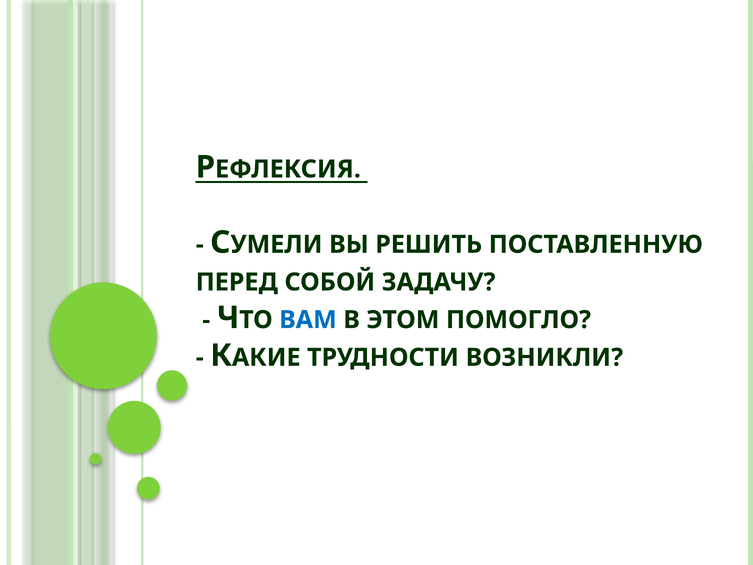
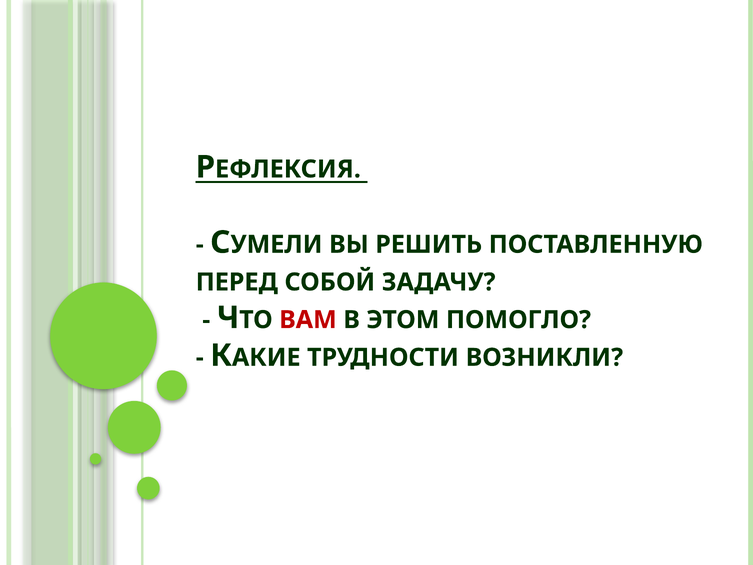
ВАМ colour: blue -> red (308, 320)
